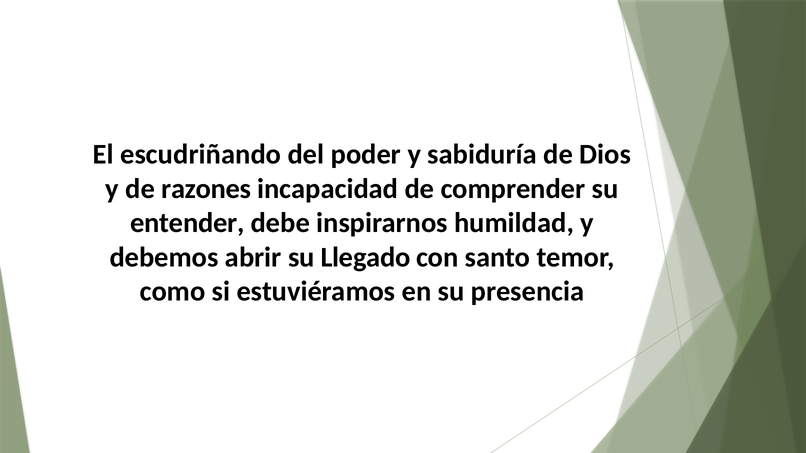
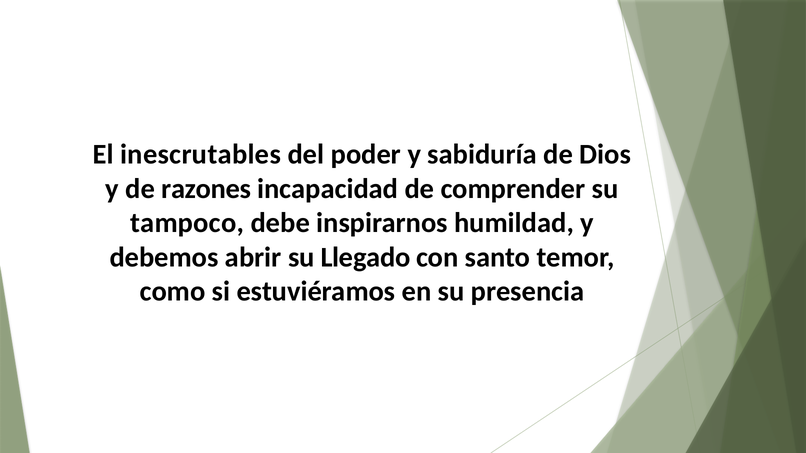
escudriñando: escudriñando -> inescrutables (201, 155)
entender: entender -> tampoco (187, 223)
